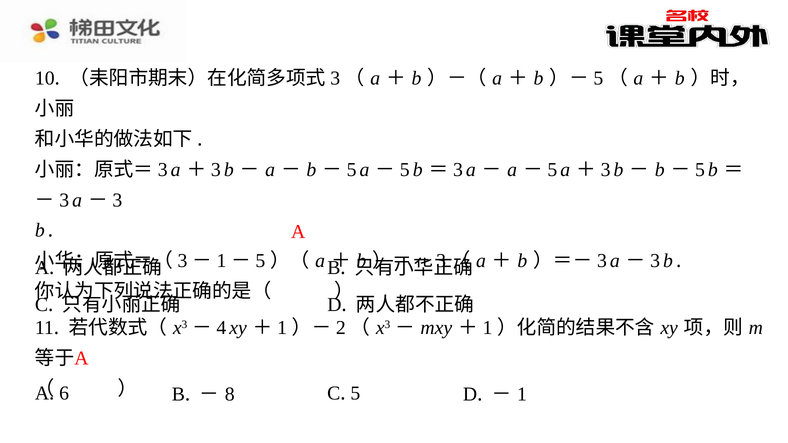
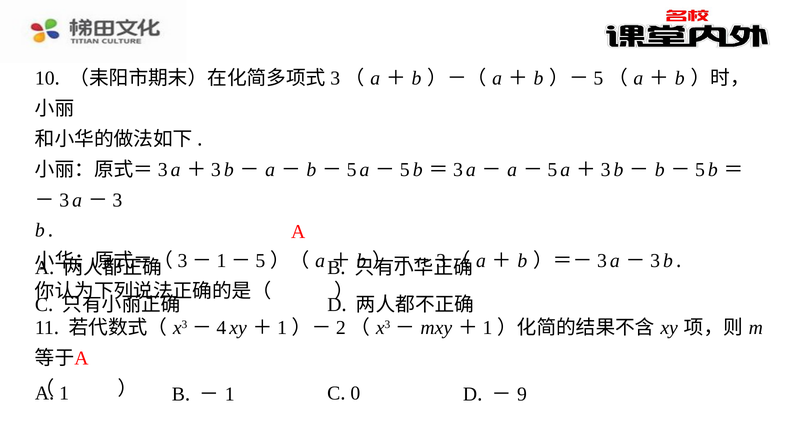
6: 6 -> 1 (64, 393)
8: 8 -> 1 (230, 394)
5: 5 -> 0 (355, 393)
1: 1 -> 9 (522, 394)
